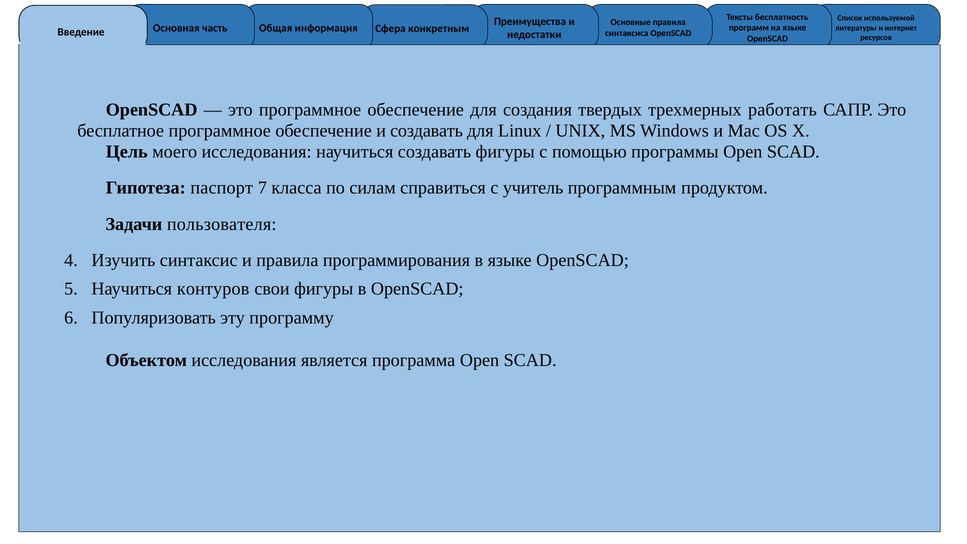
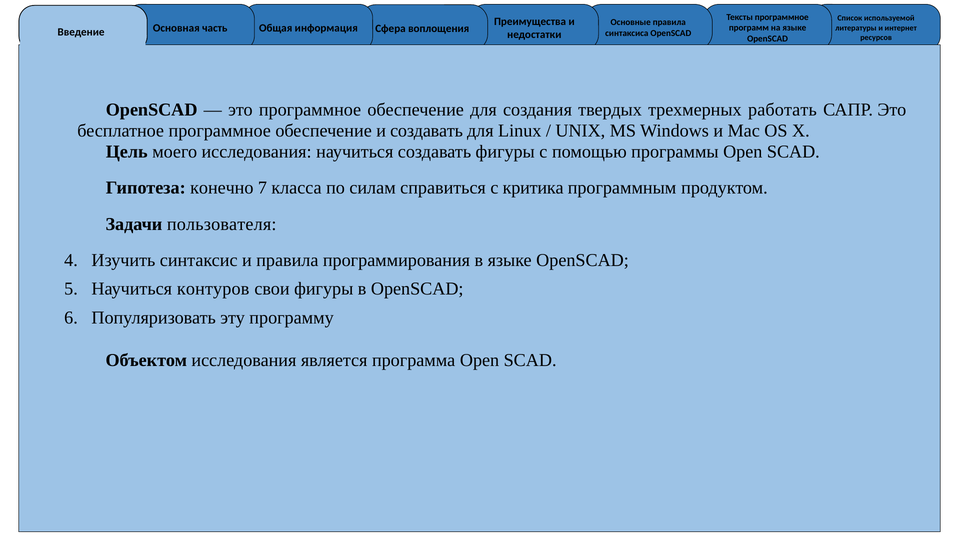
Тексты бесплатность: бесплатность -> программное (782, 17)
конкретным: конкретным -> воплощения (439, 28)
паспорт: паспорт -> конечно (222, 188)
учитель: учитель -> критика (533, 188)
